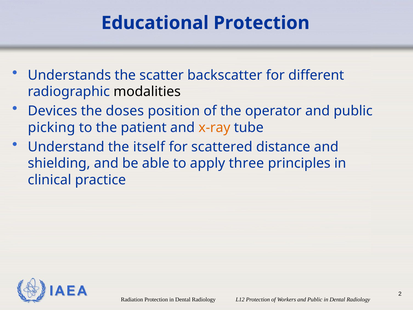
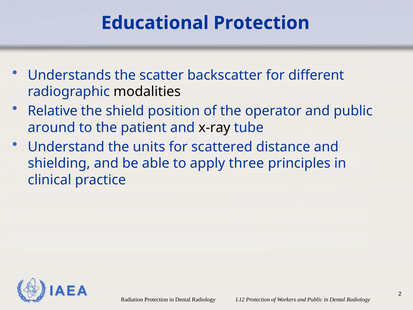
Devices: Devices -> Relative (53, 111)
doses: doses -> shield (125, 111)
picking: picking -> around (52, 127)
x-ray colour: orange -> black (214, 127)
itself: itself -> units (149, 147)
